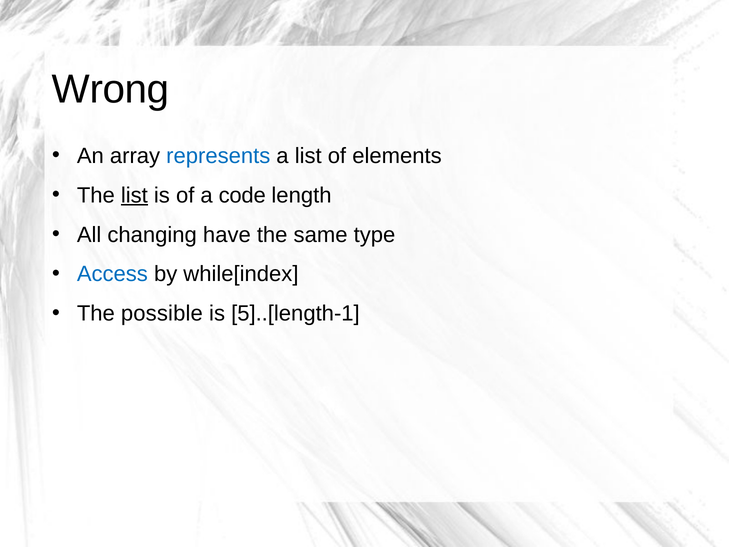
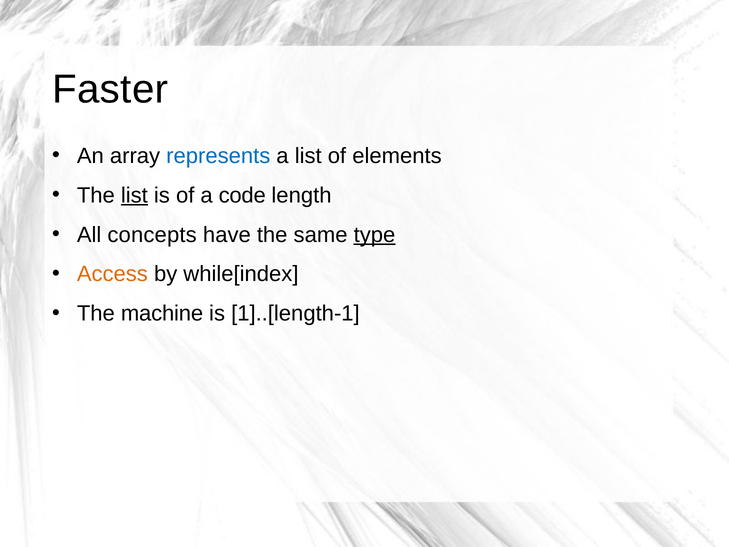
Wrong: Wrong -> Faster (110, 89)
changing: changing -> concepts (152, 235)
type underline: none -> present (374, 235)
Access colour: blue -> orange (112, 274)
possible: possible -> machine (162, 313)
5]..[length-1: 5]..[length-1 -> 1]..[length-1 (295, 313)
